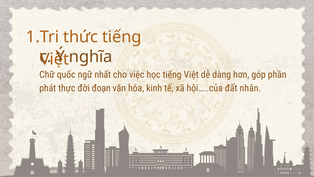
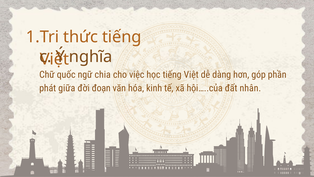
nhất: nhất -> chia (103, 75)
thực: thực -> giữa (67, 88)
